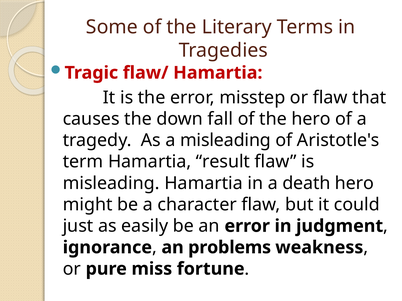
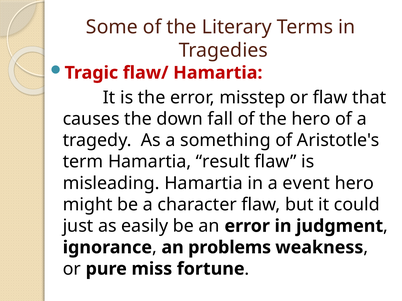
a misleading: misleading -> something (225, 141)
death: death -> event (306, 183)
